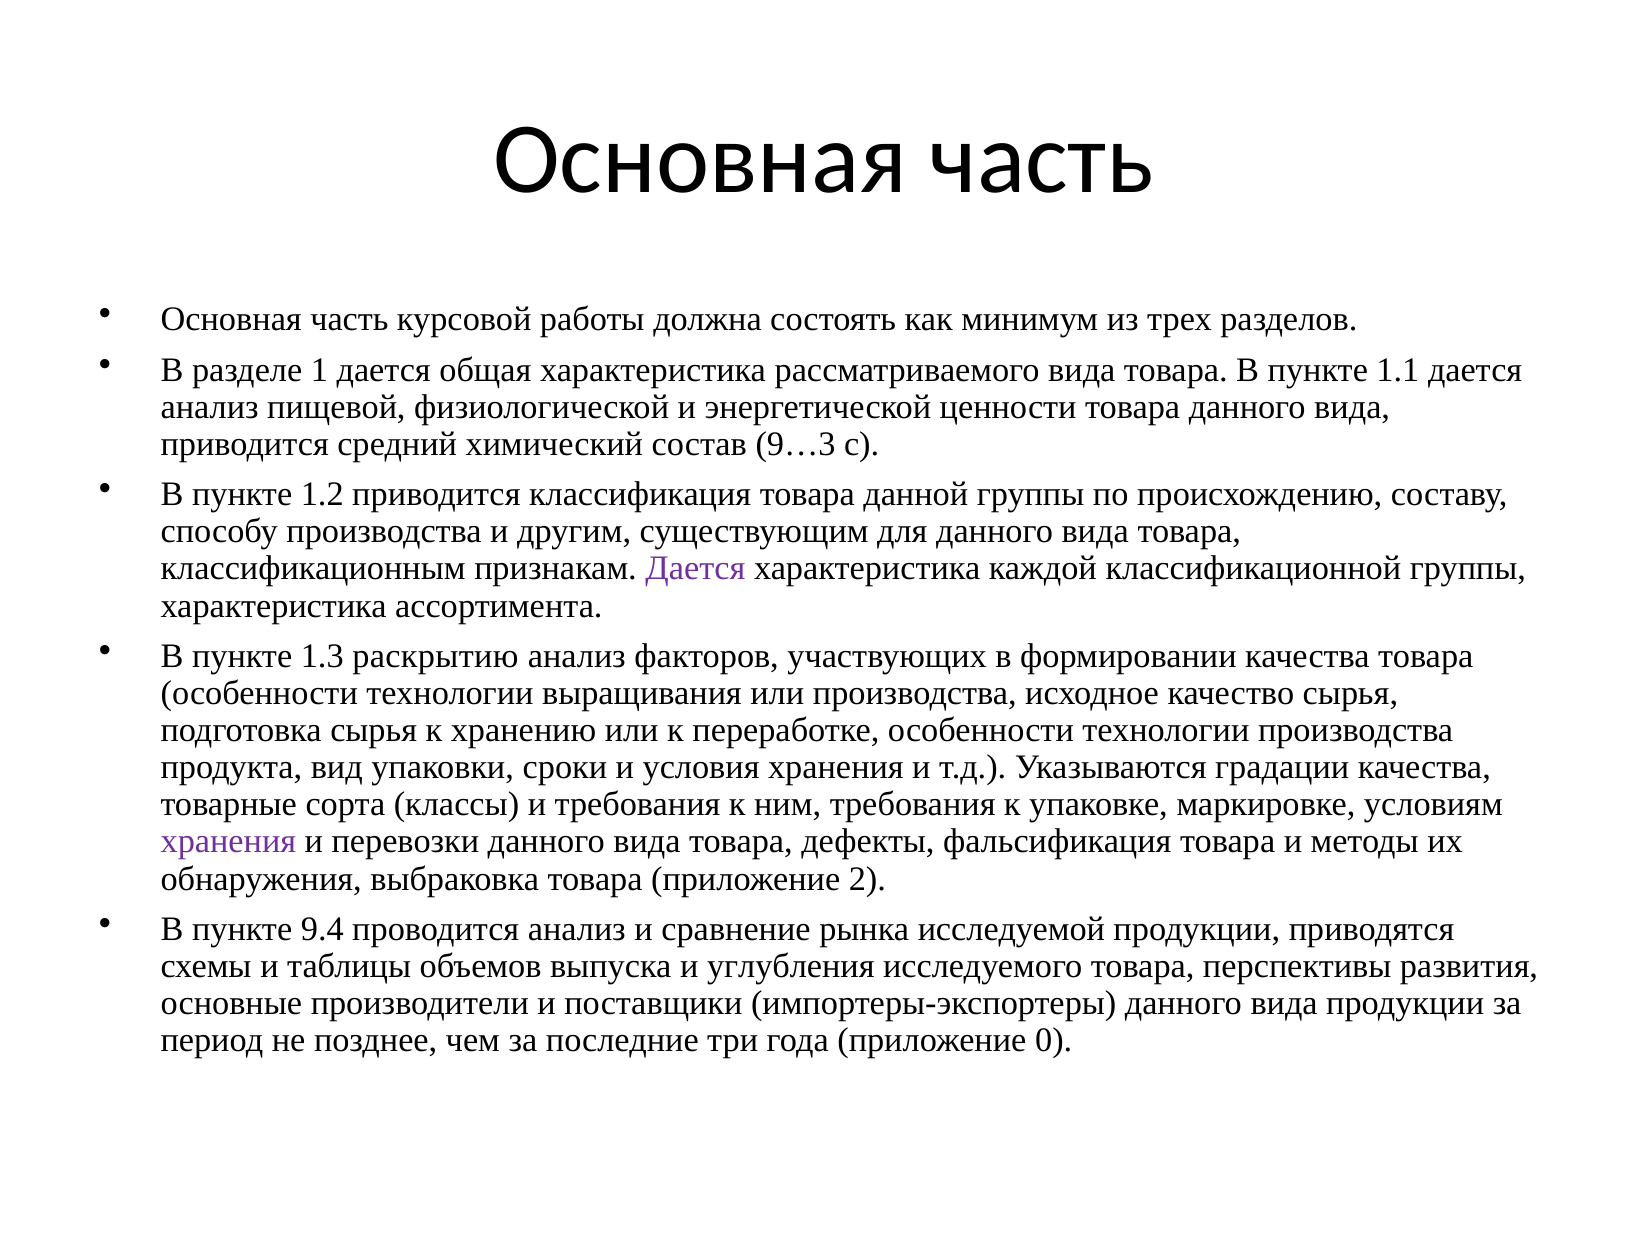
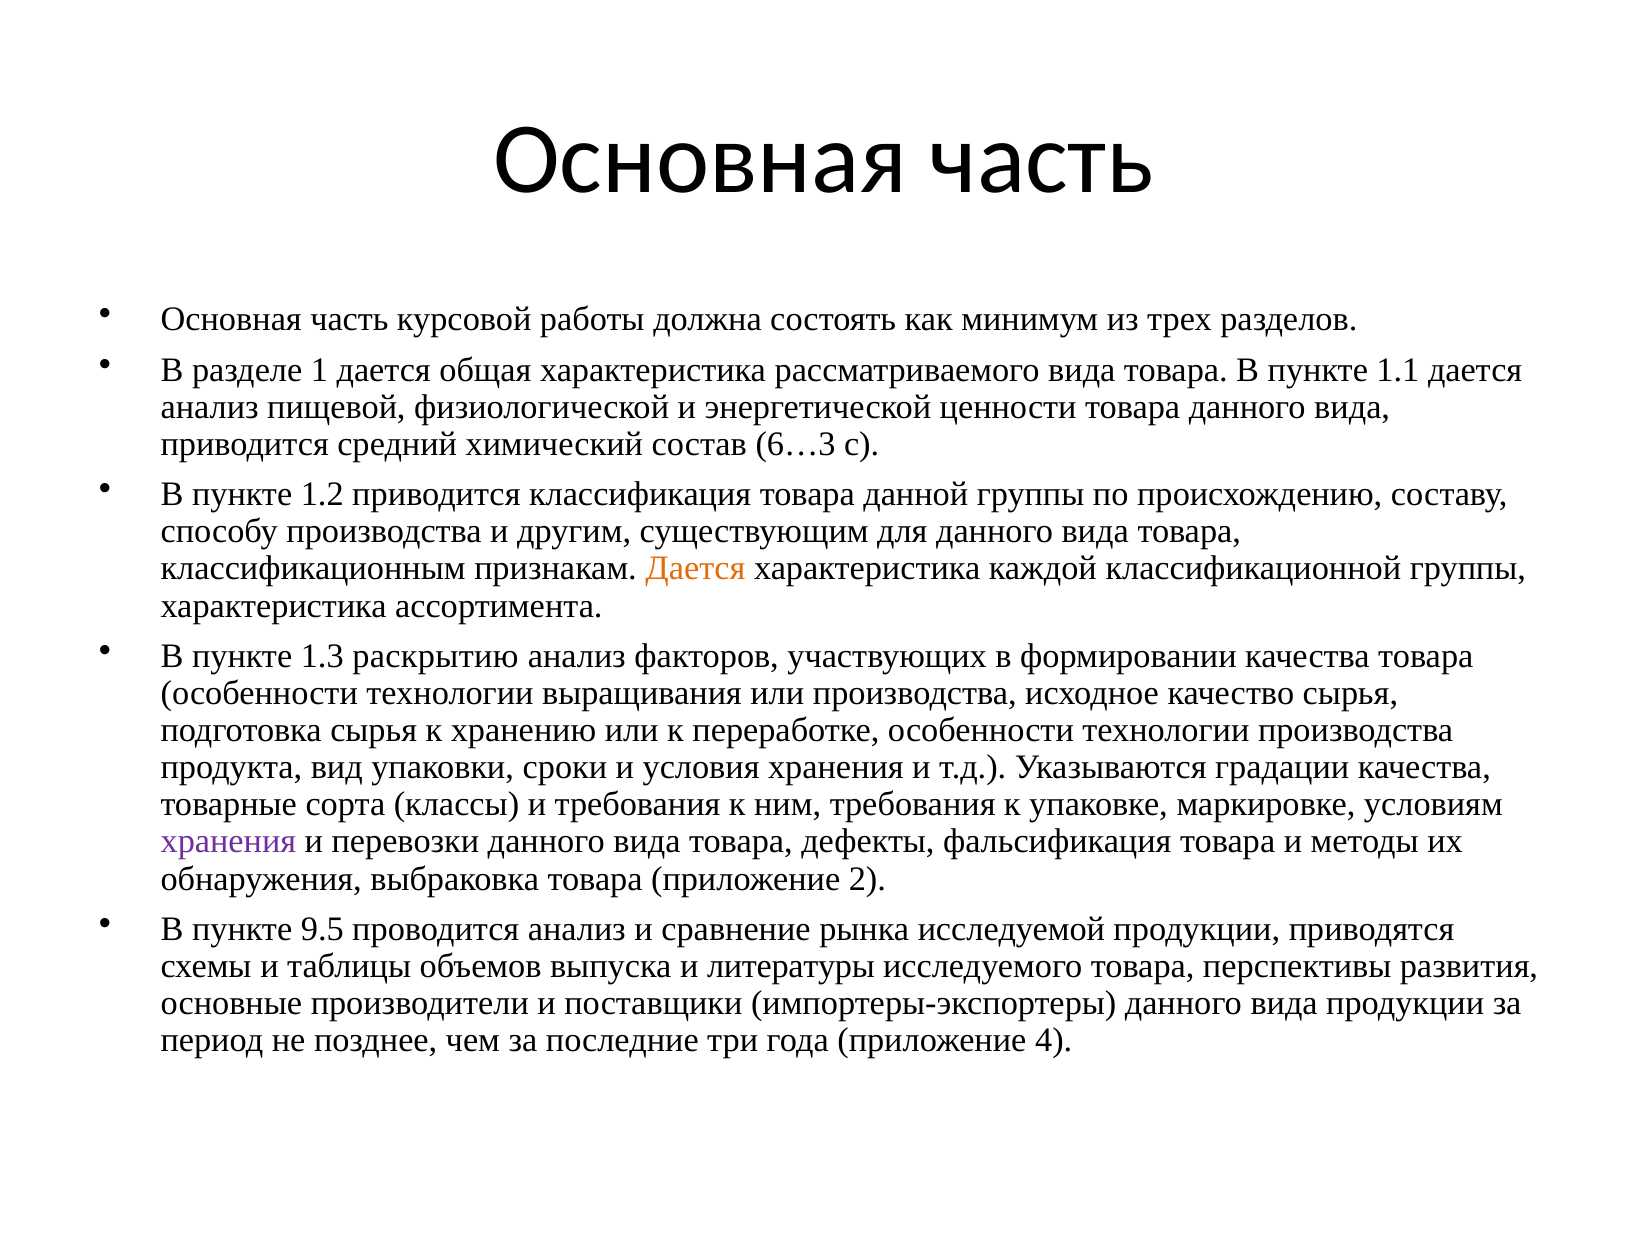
9…3: 9…3 -> 6…3 (796, 444)
Дается colour: purple -> orange (695, 569)
9.4: 9.4 -> 9.5 (322, 929)
углубления: углубления -> литературы (791, 966)
0: 0 -> 4 (1054, 1040)
